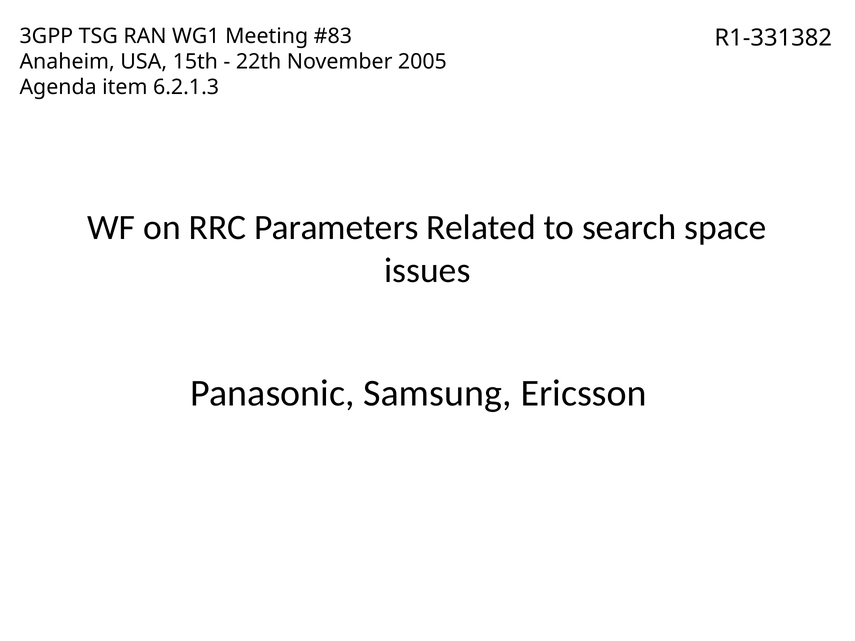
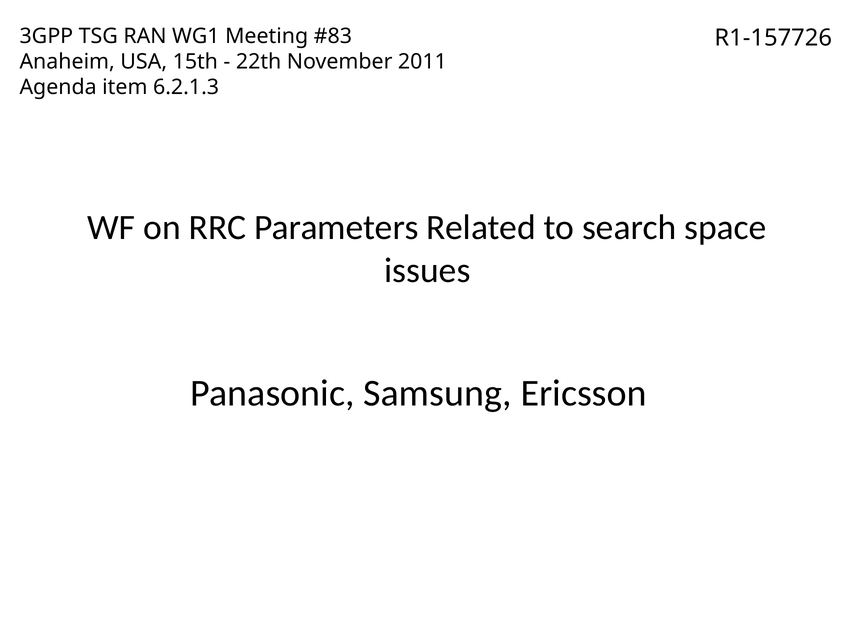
R1-331382: R1-331382 -> R1-157726 (773, 38)
2005: 2005 -> 2011 (422, 62)
